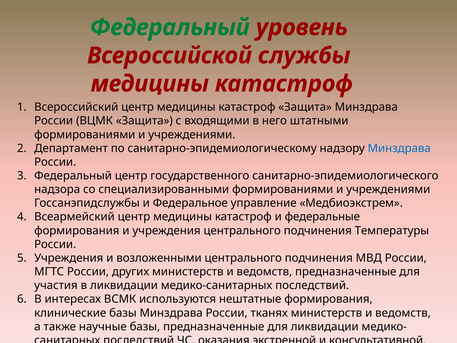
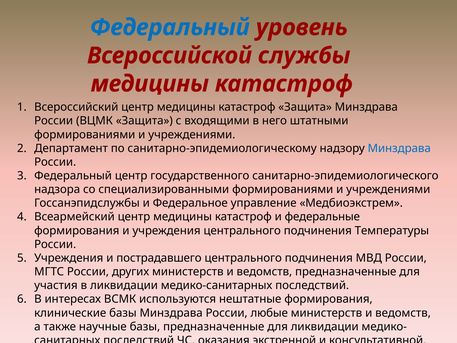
Федеральный colour: green -> blue (170, 27)
возложенными: возложенными -> пострадавшего (159, 258)
тканях: тканях -> любые (269, 313)
